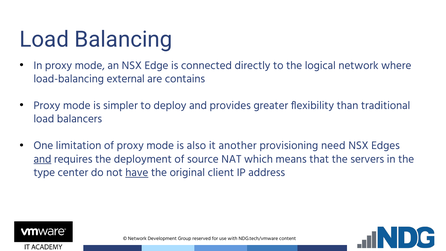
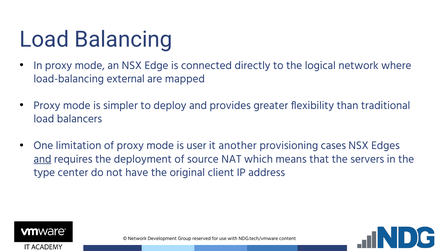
contains: contains -> mapped (185, 79)
also: also -> user (196, 146)
need: need -> cases (333, 146)
have underline: present -> none (137, 172)
